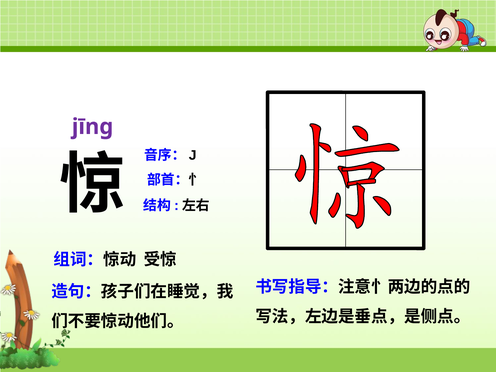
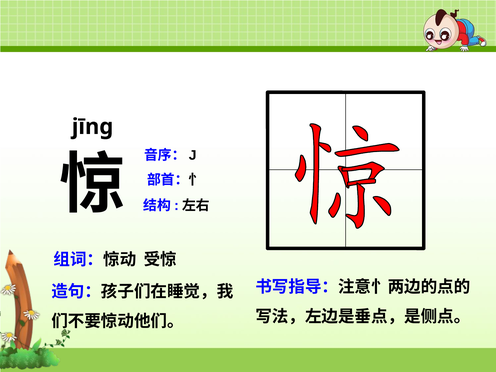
jīng colour: purple -> black (93, 127)
